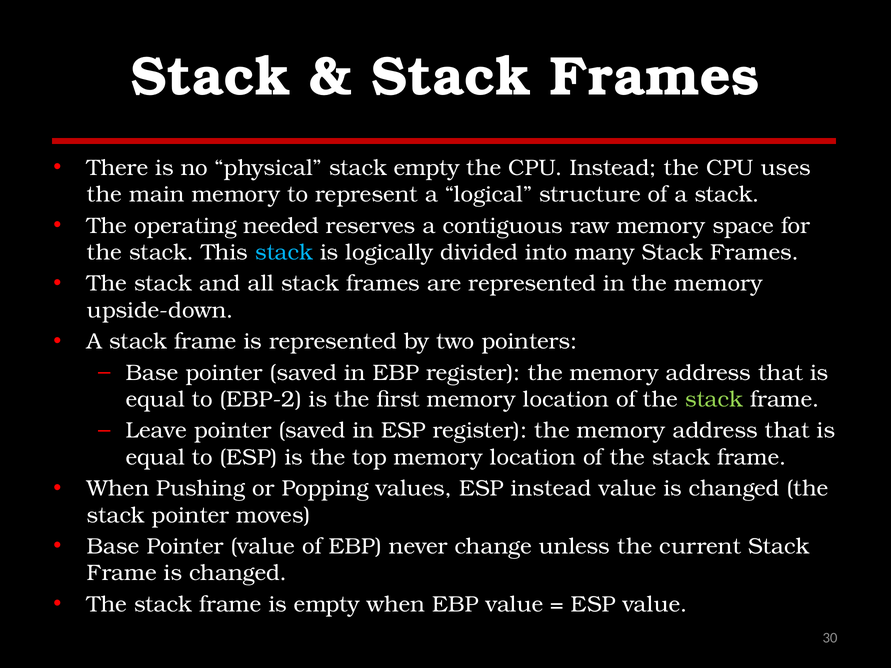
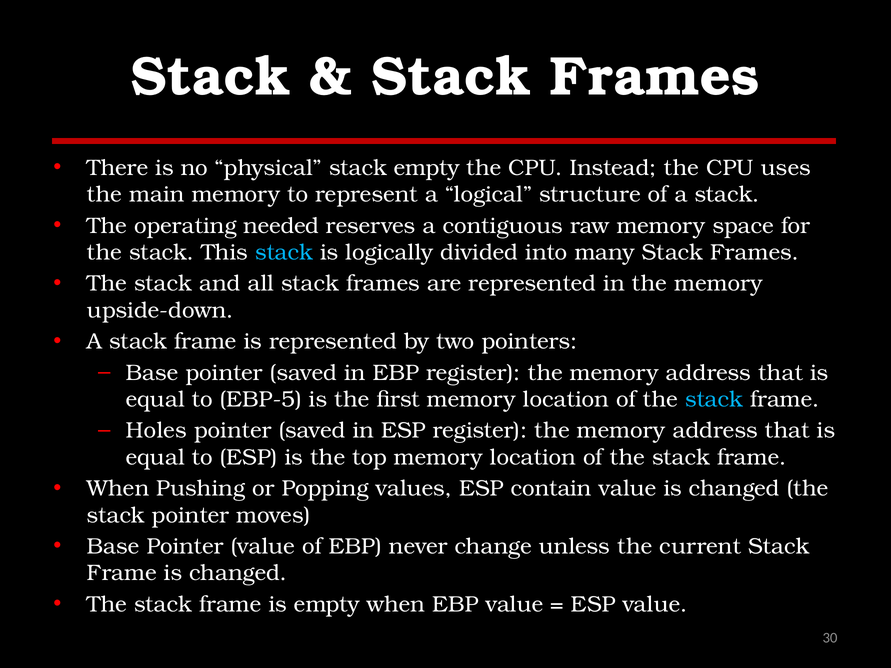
EBP-2: EBP-2 -> EBP-5 (261, 400)
stack colour: light green -> light blue (714, 400)
Leave: Leave -> Holes (156, 431)
ESP instead: instead -> contain (551, 489)
